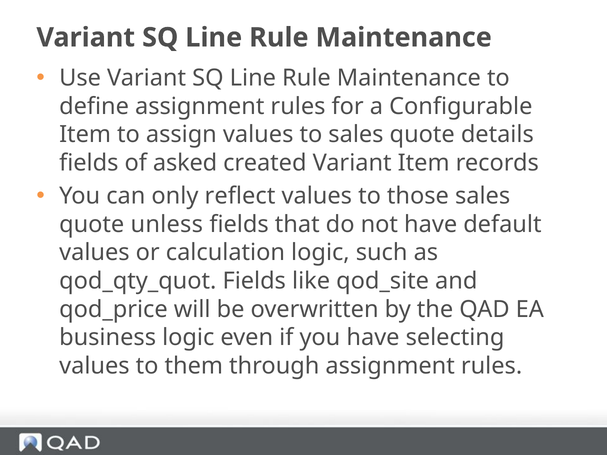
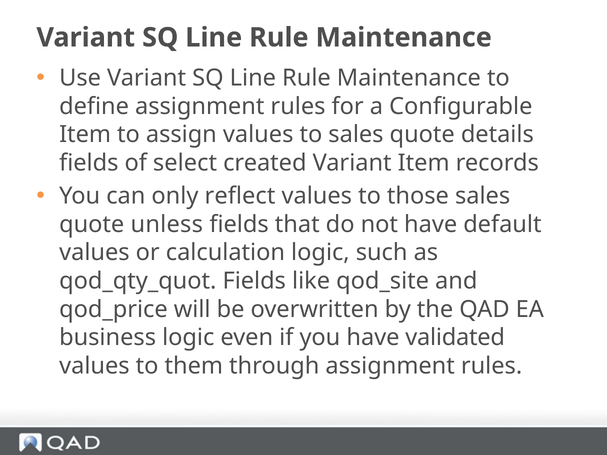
asked: asked -> select (185, 163)
selecting: selecting -> validated (455, 338)
